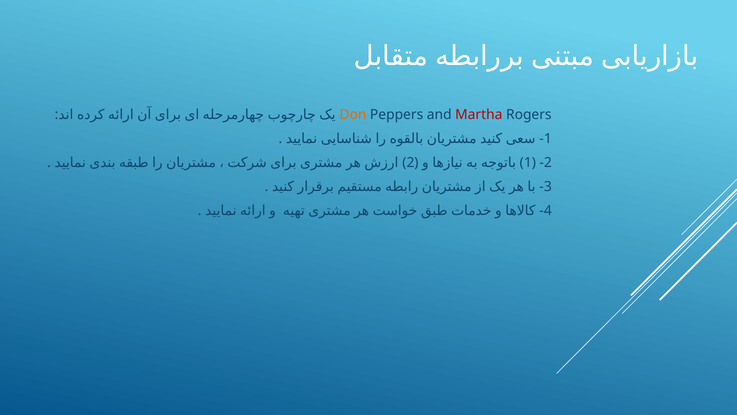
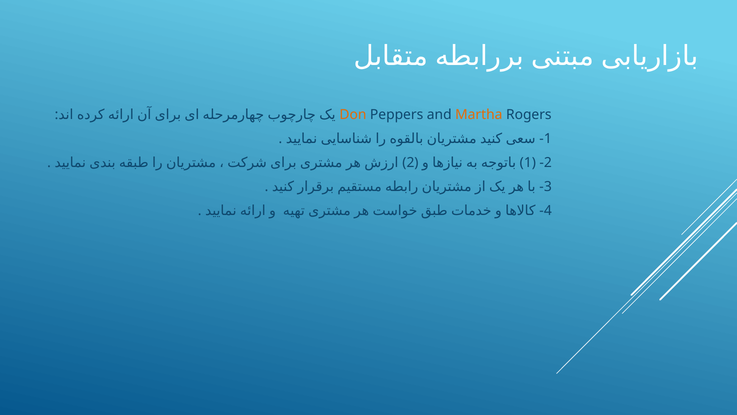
Martha colour: red -> orange (479, 115)
